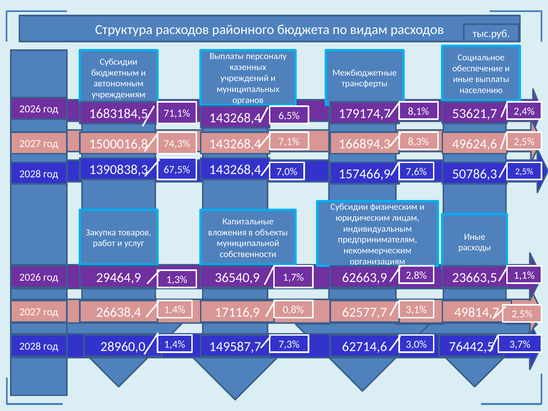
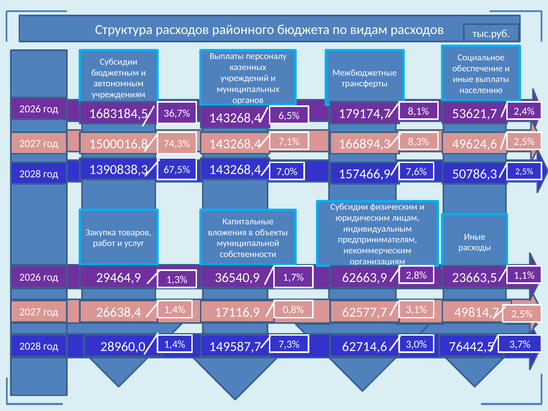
71,1%: 71,1% -> 36,7% (177, 113)
